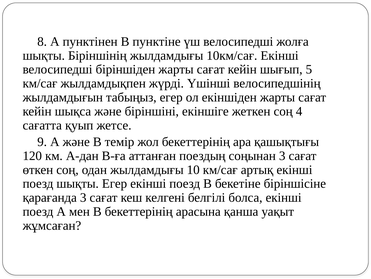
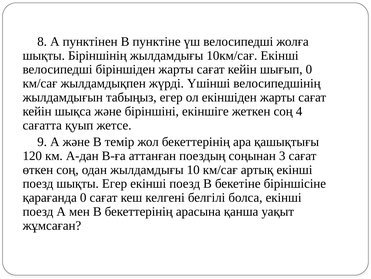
шығып 5: 5 -> 0 (309, 69)
қарағанда 3: 3 -> 0 (83, 197)
